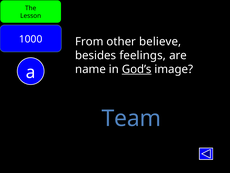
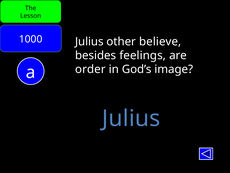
1000 From: From -> Julius (89, 41)
name: name -> order (90, 69)
God’s underline: present -> none (137, 69)
Team: Team -> Julius (131, 118)
